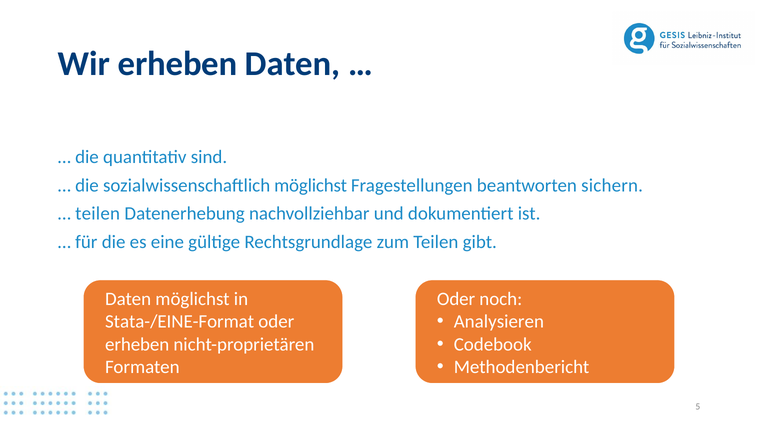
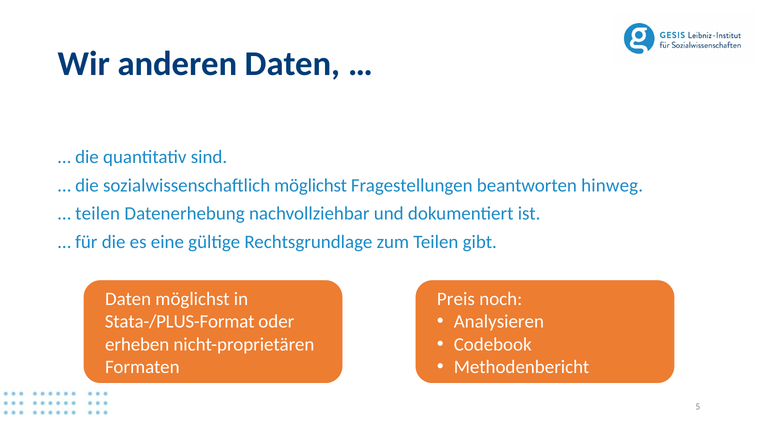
Wir erheben: erheben -> anderen (178, 64)
sichern: sichern -> hinweg (612, 185)
Oder: Oder -> Preis (456, 299)
Stata-/EINE-Format: Stata-/EINE-Format -> Stata-/PLUS-Format (180, 322)
